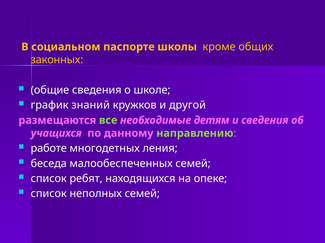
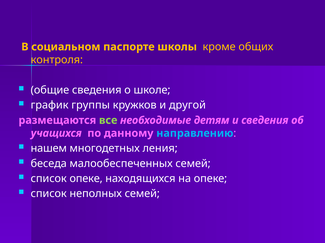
законных: законных -> контроля (57, 60)
знаний: знаний -> группы (91, 105)
направлению colour: light green -> light blue (195, 134)
работе: работе -> нашем (49, 149)
список ребят: ребят -> опеке (86, 179)
